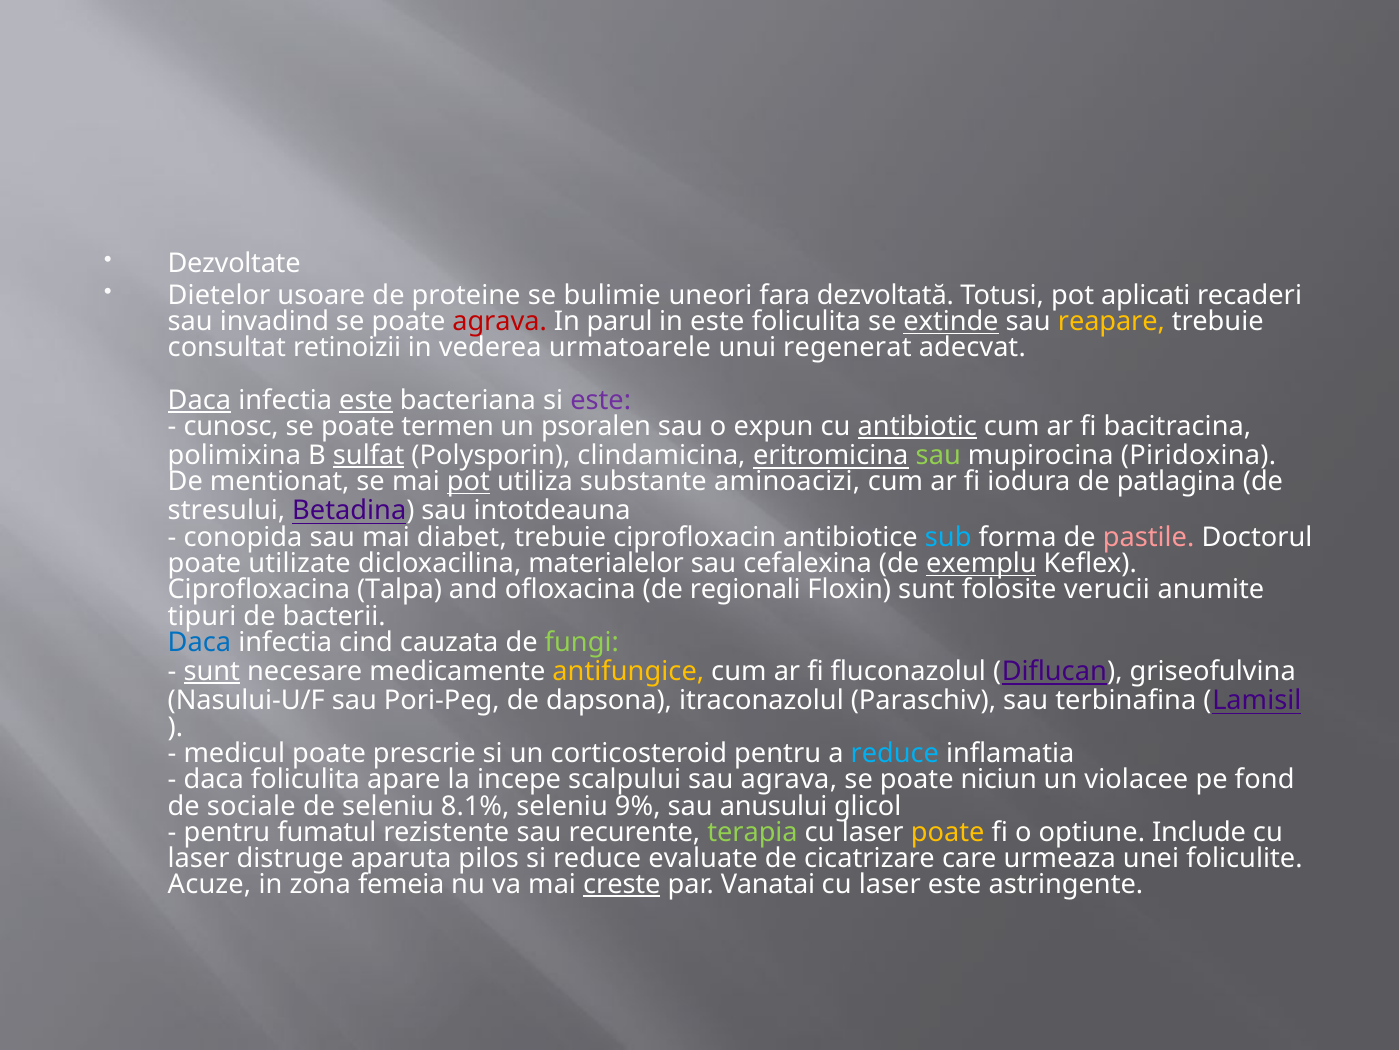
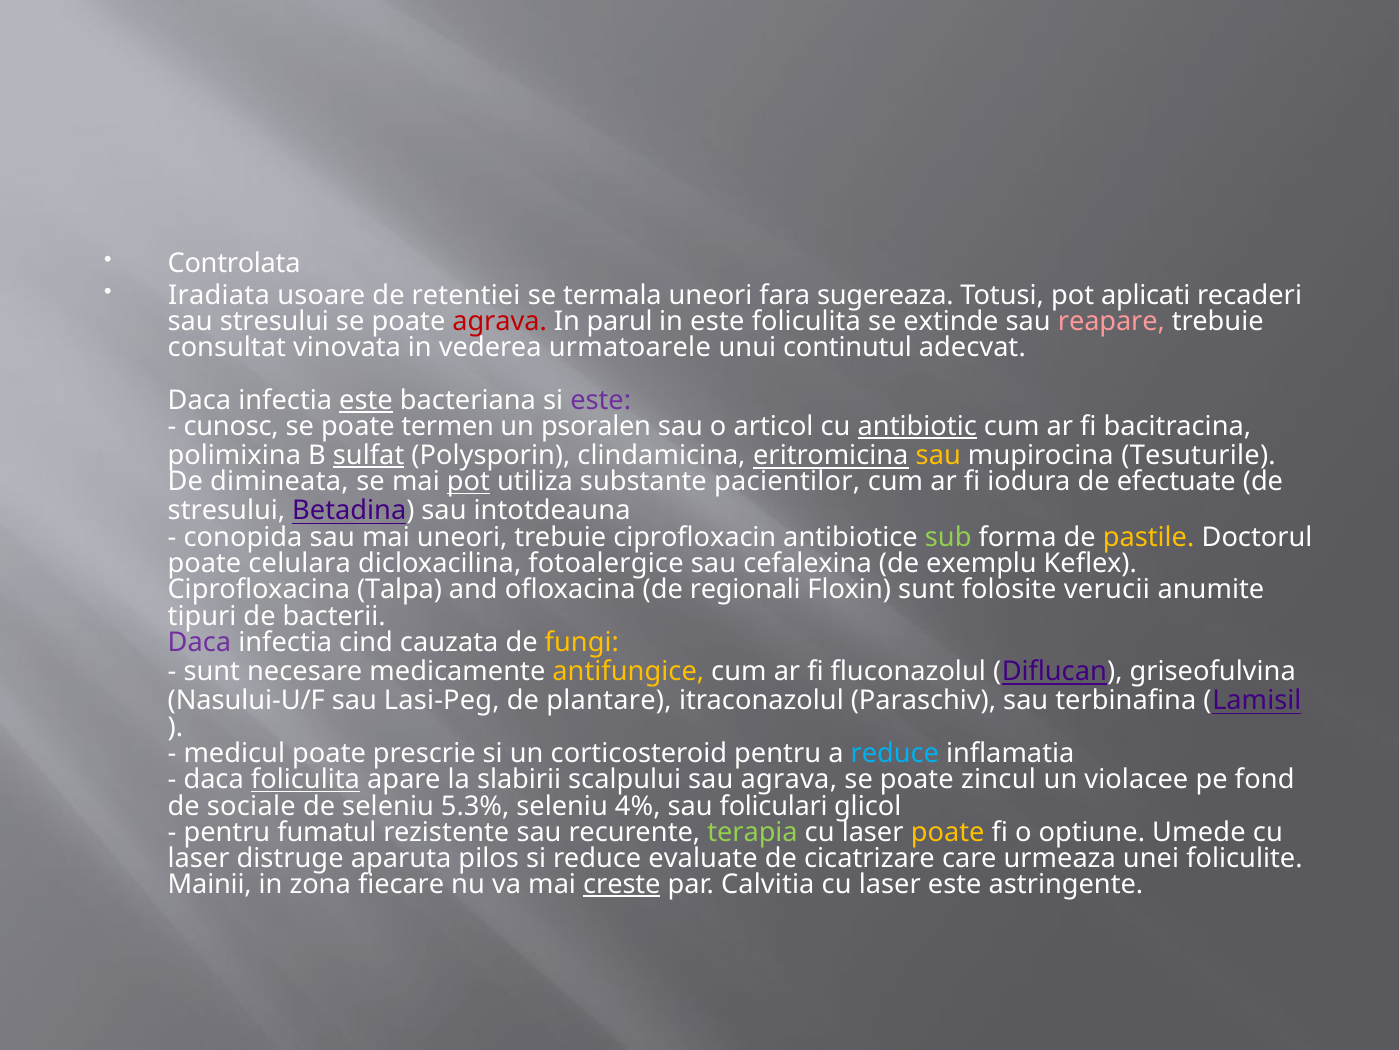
Dezvoltate: Dezvoltate -> Controlata (234, 264)
Dietelor: Dietelor -> Iradiata (219, 295)
proteine: proteine -> retentiei (466, 295)
bulimie: bulimie -> termala (612, 295)
dezvoltată: dezvoltată -> sugereaza (885, 295)
sau invadind: invadind -> stresului (274, 321)
extinde underline: present -> none (951, 321)
reapare colour: yellow -> pink (1111, 321)
retinoizii: retinoizii -> vinovata (347, 348)
regenerat: regenerat -> continutul (848, 348)
Daca underline: present -> none (199, 400)
expun: expun -> articol (774, 426)
sau colour: light green -> yellow (938, 455)
Piridoxina: Piridoxina -> Tesuturile (1199, 455)
mentionat: mentionat -> dimineata (279, 482)
aminoacizi: aminoacizi -> pacientilor (787, 482)
patlagina: patlagina -> efectuate (1176, 482)
mai diabet: diabet -> uneori (462, 537)
sub colour: light blue -> light green (948, 537)
pastile colour: pink -> yellow (1149, 537)
utilizate: utilizate -> celulara (300, 563)
materialelor: materialelor -> fotoalergice (606, 563)
exemplu underline: present -> none (981, 563)
Daca colour: blue -> purple (199, 642)
fungi colour: light green -> yellow (582, 642)
sunt underline: present -> none (212, 671)
Pori-Peg: Pori-Peg -> Lasi-Peg (442, 700)
dapsona: dapsona -> plantare (609, 700)
foliculita underline: none -> present (305, 779)
incepe: incepe -> slabirii (519, 779)
niciun: niciun -> zincul (998, 779)
8.1%: 8.1% -> 5.3% (475, 805)
9%: 9% -> 4% (638, 805)
anusului: anusului -> foliculari (774, 805)
Include: Include -> Umede (1199, 832)
Acuze: Acuze -> Mainii (210, 884)
femeia: femeia -> fiecare (401, 884)
Vanatai: Vanatai -> Calvitia (768, 884)
